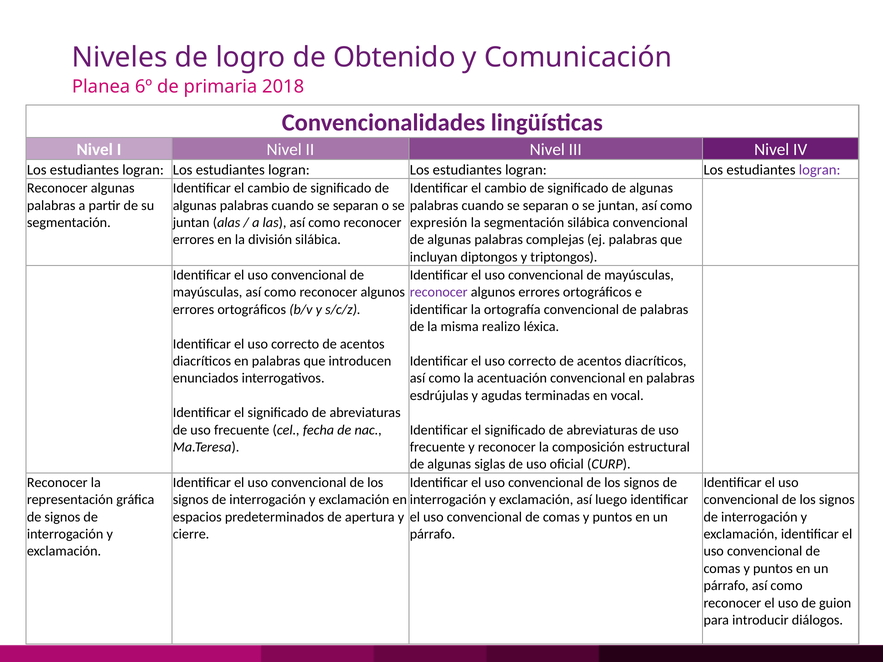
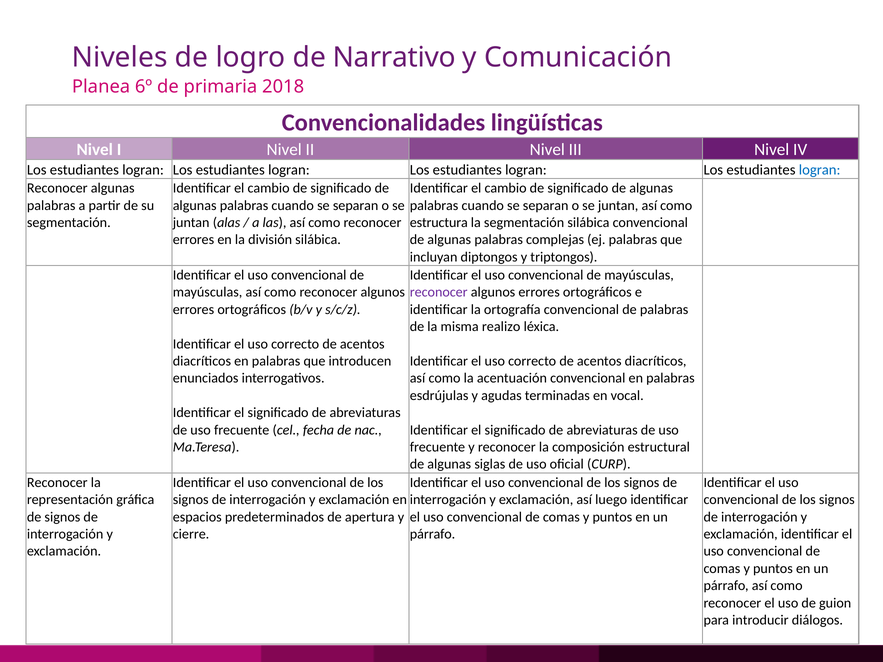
Obtenido: Obtenido -> Narrativo (394, 58)
logran colour: purple -> blue (820, 170)
expresión: expresión -> estructura (439, 223)
